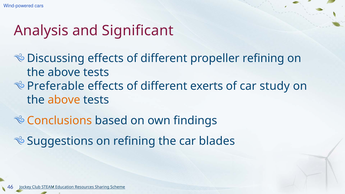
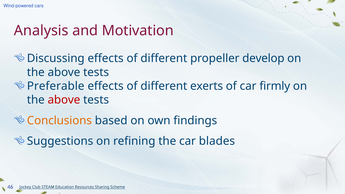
Significant: Significant -> Motivation (138, 31)
propeller refining: refining -> develop (263, 58)
study: study -> firmly (275, 86)
above colour: orange -> red (64, 100)
